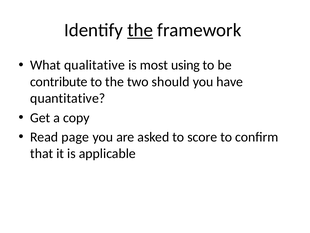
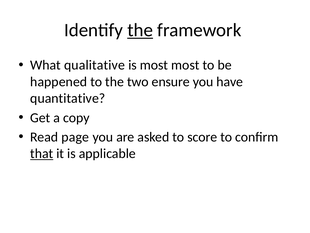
most using: using -> most (185, 65)
contribute: contribute -> happened (59, 82)
should: should -> ensure (171, 82)
that underline: none -> present (42, 153)
